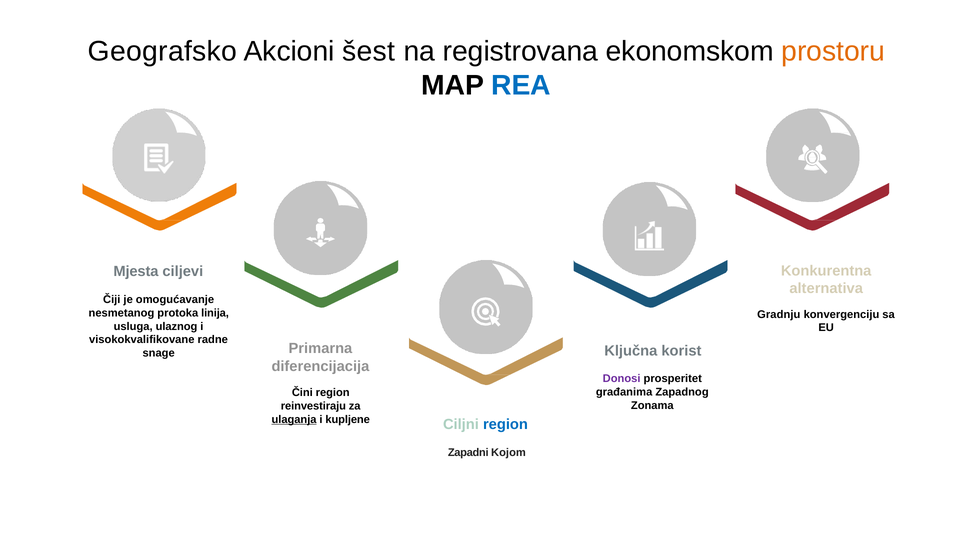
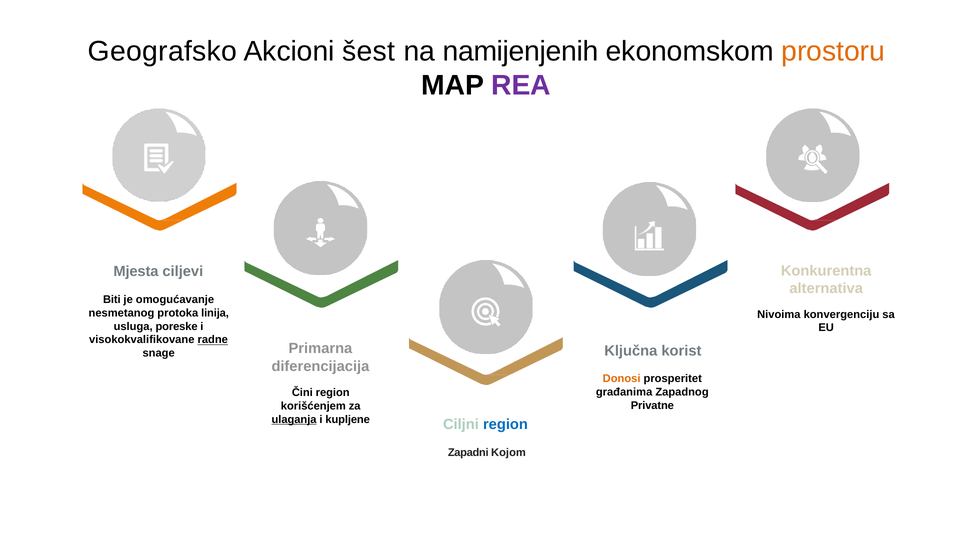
registrovana: registrovana -> namijenjenih (521, 51)
REA colour: blue -> purple (521, 85)
Čiji: Čiji -> Biti (112, 300)
Gradnju: Gradnju -> Nivoima (779, 314)
ulaznog: ulaznog -> poreske (177, 326)
radne underline: none -> present (213, 340)
Donosi colour: purple -> orange (622, 379)
Zonama: Zonama -> Privatne (652, 405)
reinvestiraju: reinvestiraju -> korišćenjem (313, 406)
